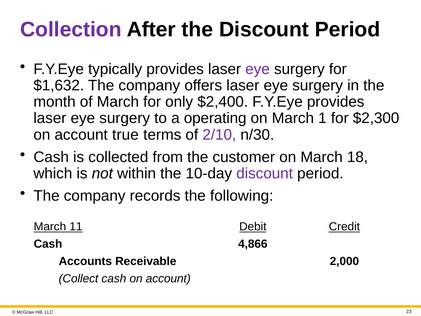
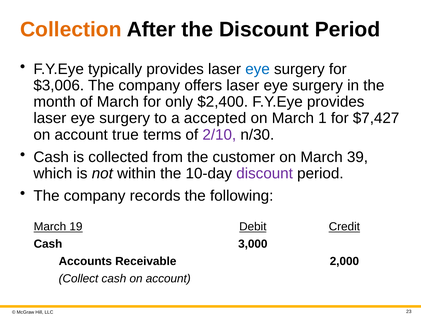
Collection colour: purple -> orange (71, 30)
eye colour: purple -> blue (258, 69)
$1,632: $1,632 -> $3,006 (59, 85)
operating: operating -> accepted (215, 118)
$2,300: $2,300 -> $7,427 (376, 118)
18: 18 -> 39 (357, 157)
11: 11 -> 19 (76, 227)
4,866: 4,866 -> 3,000 (253, 244)
